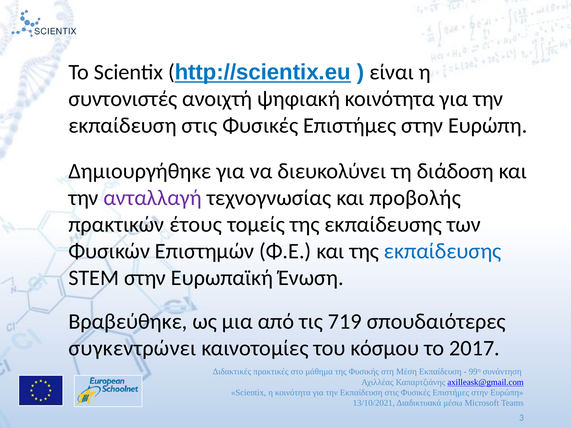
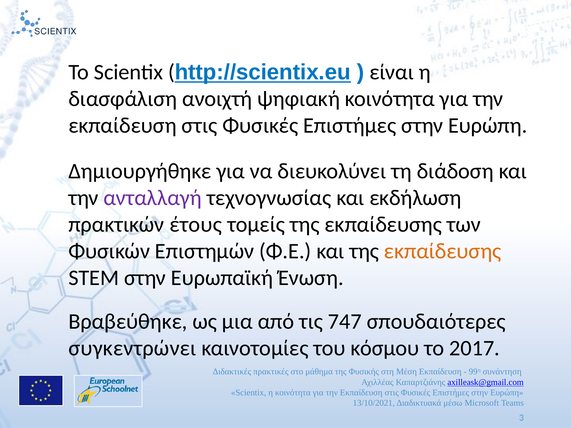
συντονιστές: συντονιστές -> διασφάλιση (123, 99)
προβολής: προβολής -> εκδήλωση (415, 198)
εκπαίδευσης colour: blue -> orange (443, 251)
719: 719 -> 747 (345, 322)
